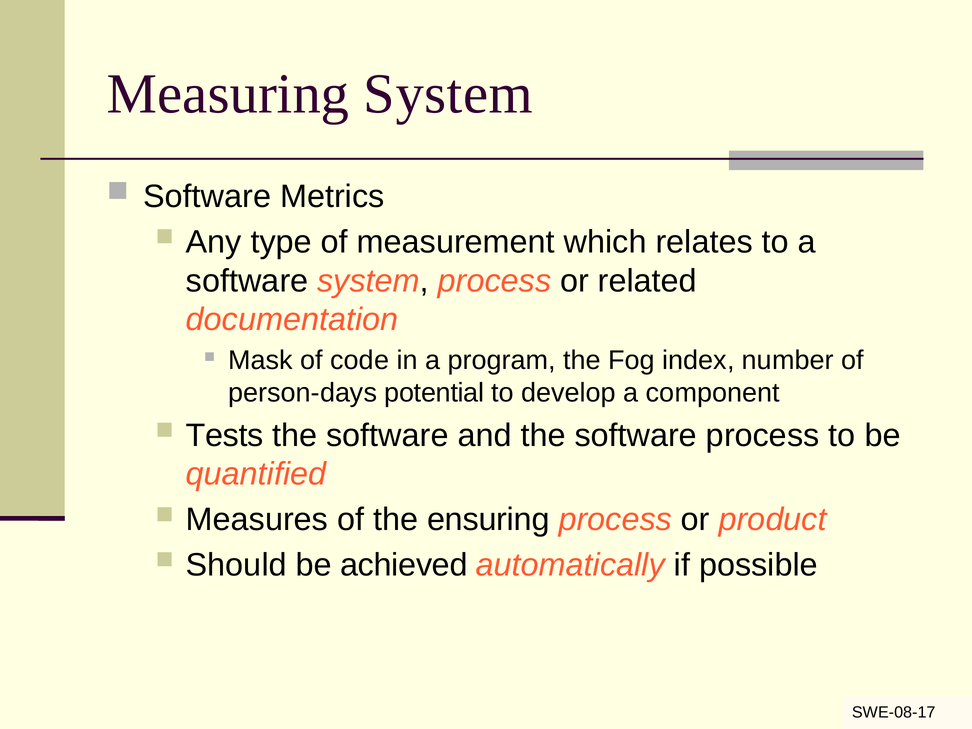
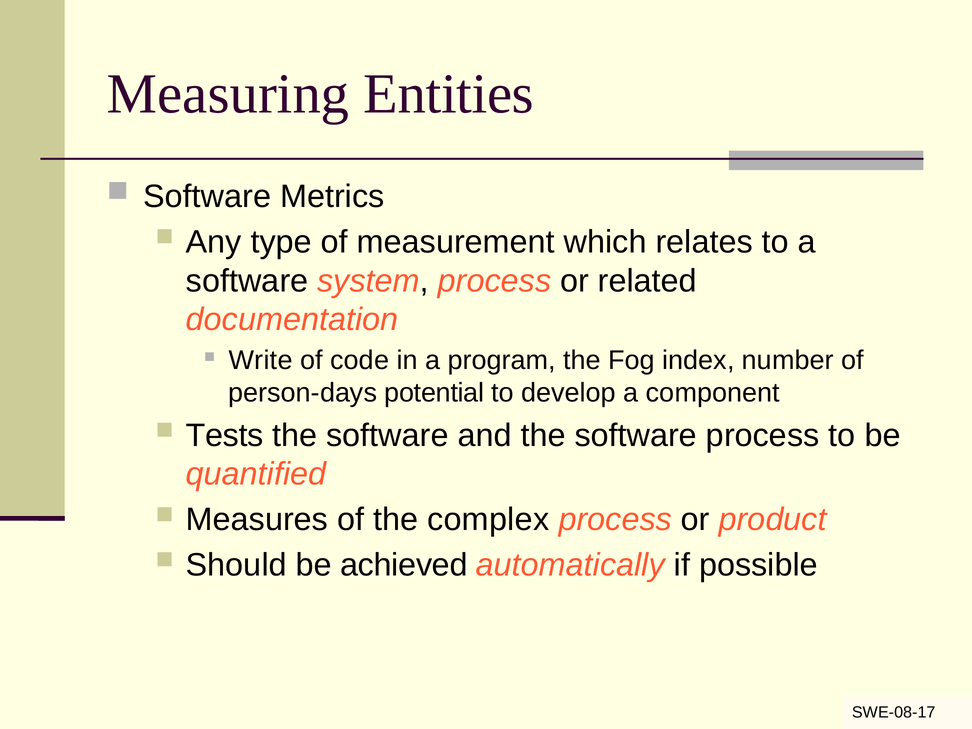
Measuring System: System -> Entities (449, 94)
Mask: Mask -> Write (261, 360)
ensuring: ensuring -> complex (488, 520)
